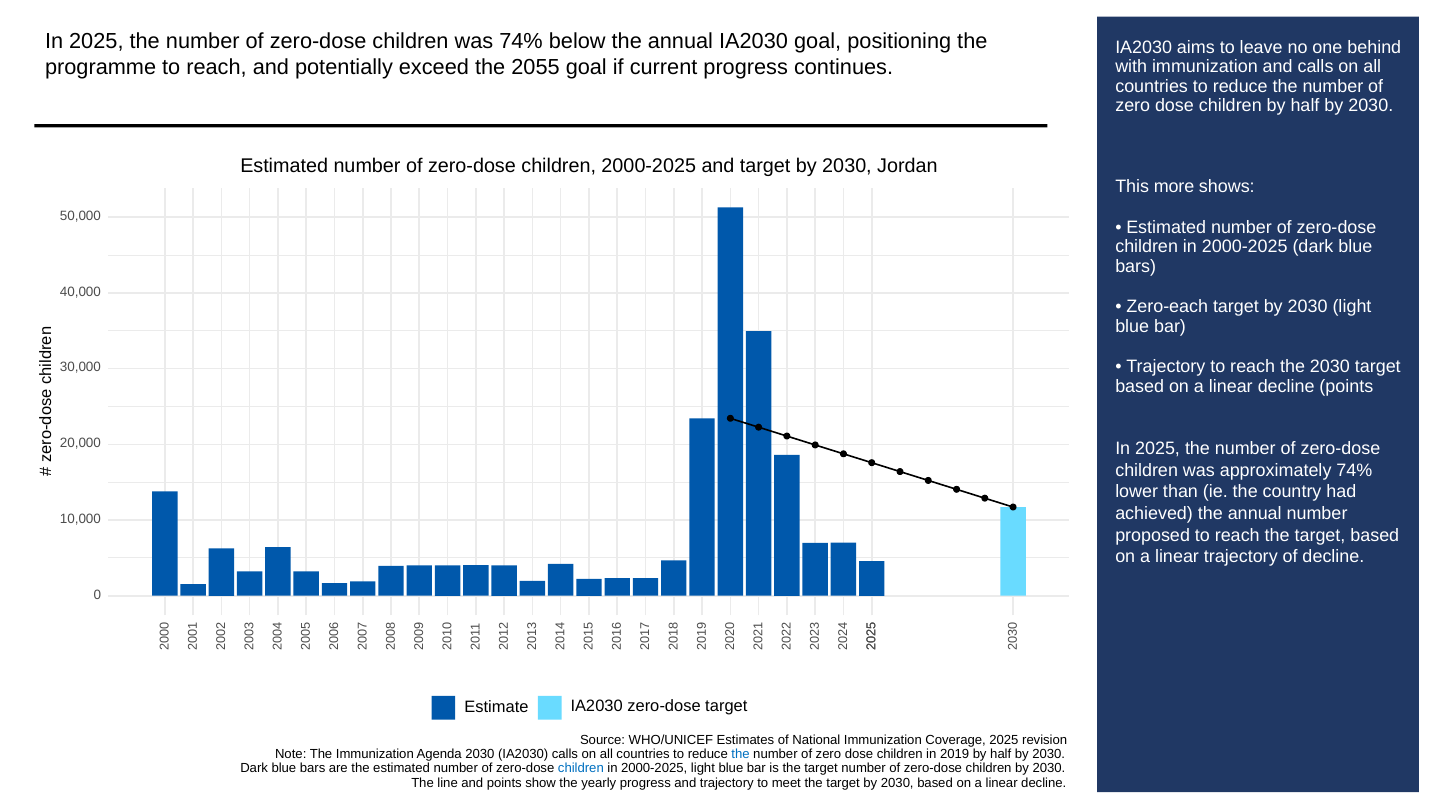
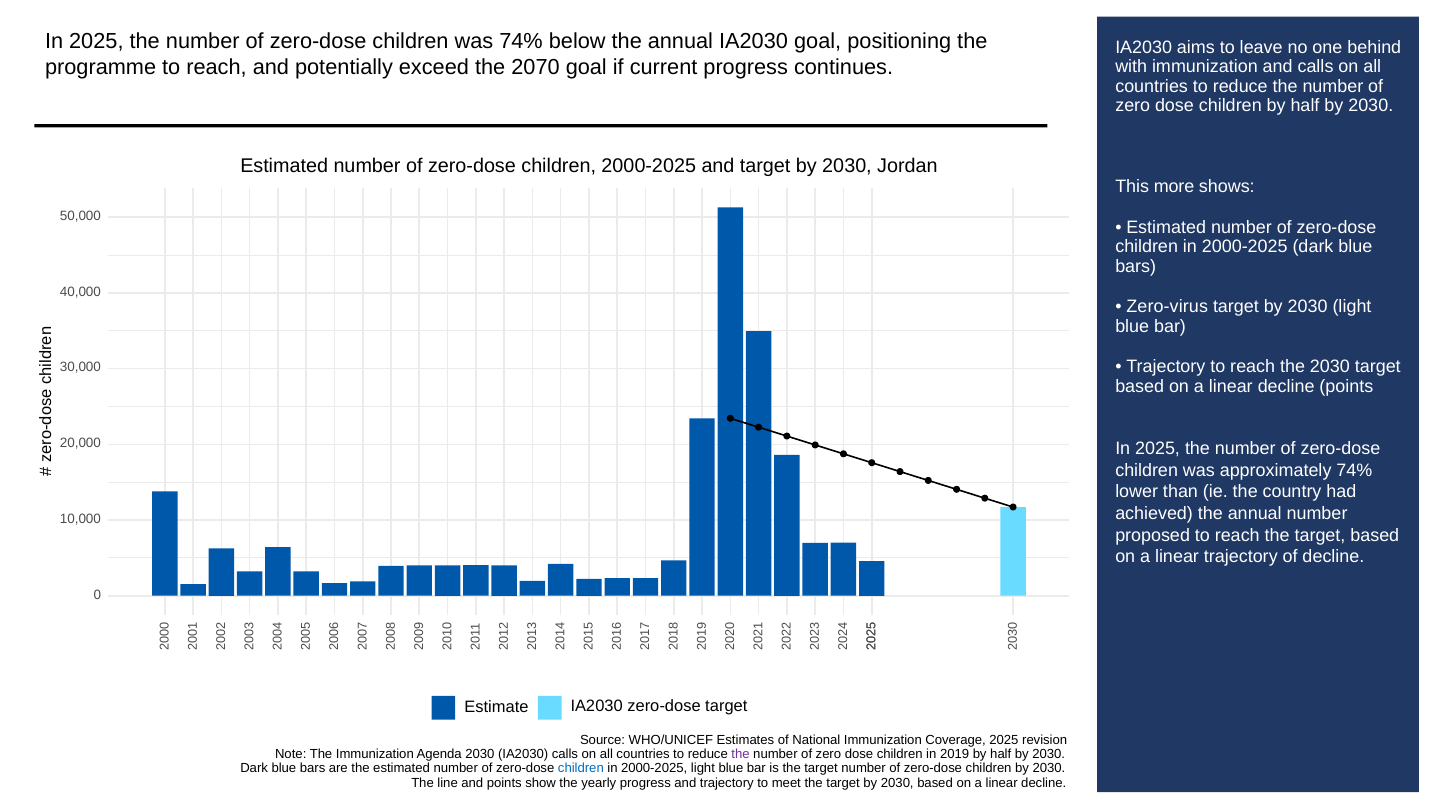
2055: 2055 -> 2070 (536, 67)
Zero-each: Zero-each -> Zero-virus (1167, 307)
the colour: blue -> purple (741, 754)
